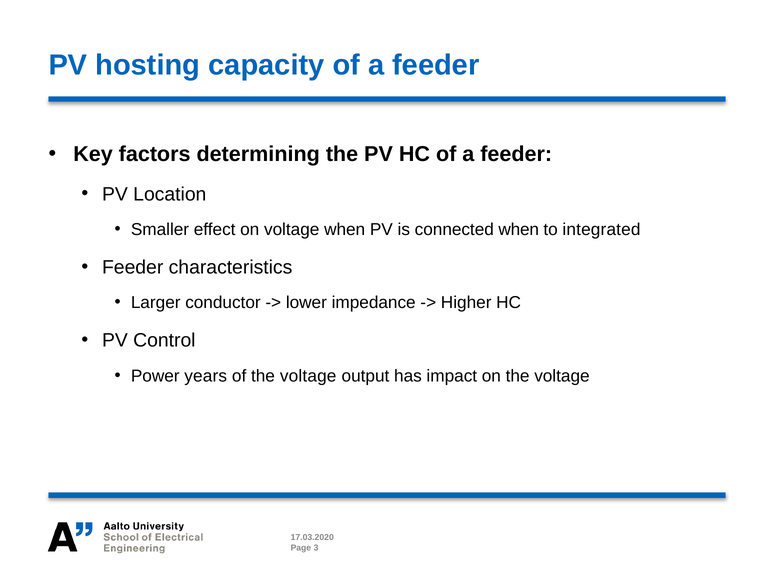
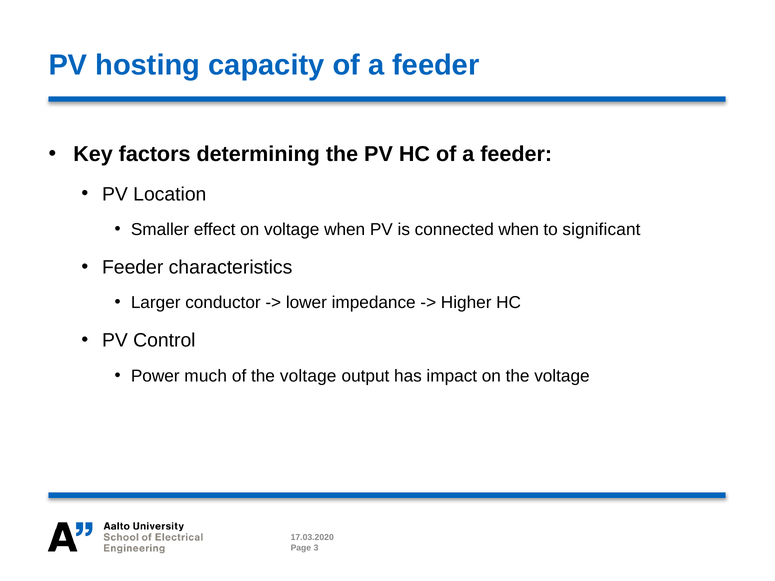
integrated: integrated -> significant (601, 230)
years: years -> much (206, 376)
